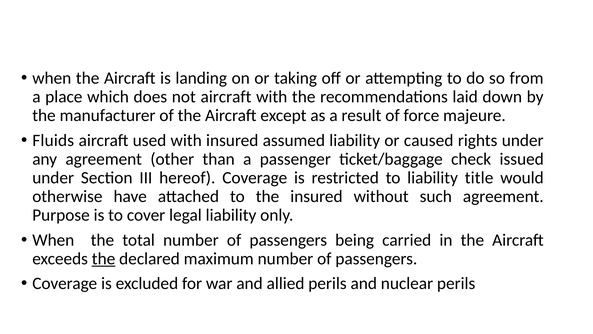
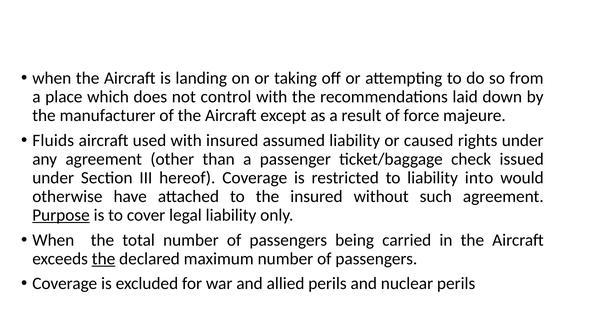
not aircraft: aircraft -> control (226, 97)
title: title -> into (479, 178)
Purpose underline: none -> present (61, 215)
